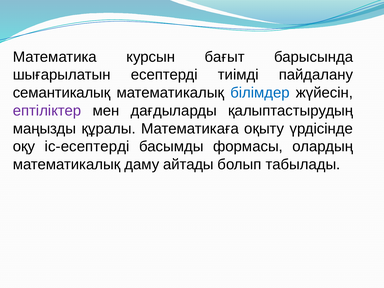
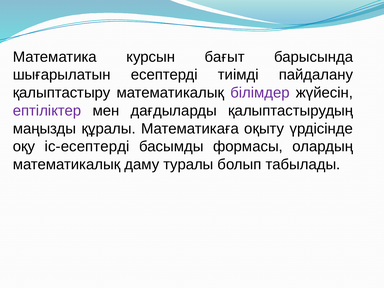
семантикалық: семантикалық -> қалыптастыру (62, 93)
білімдер colour: blue -> purple (260, 93)
айтады: айтады -> туралы (188, 164)
